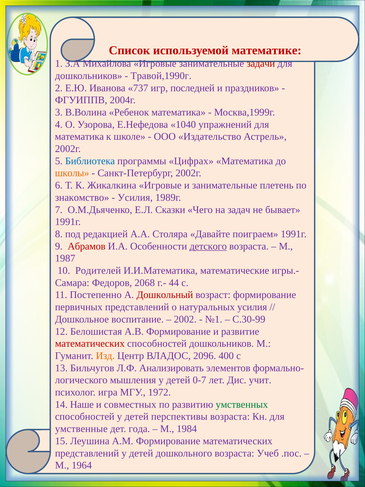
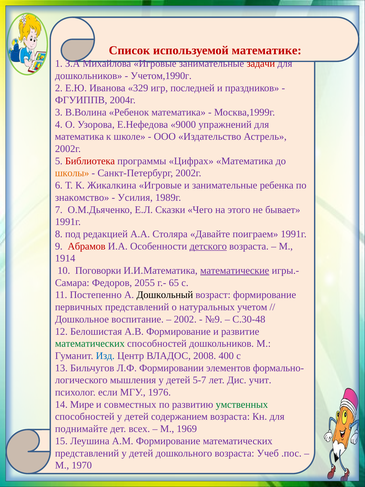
Травой,1990г: Травой,1990г -> Учетом,1990г (161, 76)
737: 737 -> 329 (138, 88)
1040: 1040 -> 9000 (183, 124)
Библиотека colour: blue -> red (90, 161)
плетень: плетень -> ребенка (277, 185)
задач: задач -> этого (239, 210)
1987: 1987 -> 1914 (65, 258)
Родителей: Родителей -> Поговорки (98, 270)
математические underline: none -> present (235, 270)
2068: 2068 -> 2055 (145, 283)
44: 44 -> 65 (174, 283)
Дошкольный colour: red -> black (165, 295)
натуральных усилия: усилия -> учетом (252, 307)
№1: №1 -> №9 (214, 319)
С.30-99: С.30-99 -> С.30-48 (249, 319)
математических colour: red -> green (90, 343)
Изд colour: orange -> blue (105, 356)
2096: 2096 -> 2008 (205, 356)
Анализировать: Анализировать -> Формировании (172, 368)
0-7: 0-7 -> 5-7 (199, 380)
игра: игра -> если (108, 392)
1972: 1972 -> 1976 (159, 392)
Наше: Наше -> Мире (82, 404)
перспективы: перспективы -> содержанием (179, 416)
умственные: умственные -> поднимайте (81, 429)
года: года -> всех (139, 429)
1984: 1984 -> 1969 (187, 429)
1964: 1964 -> 1970 (82, 465)
